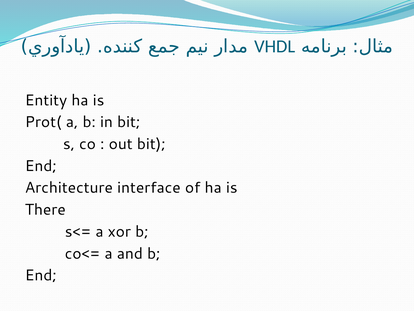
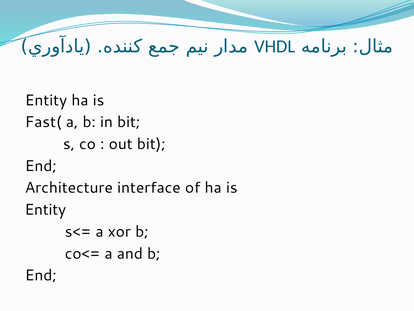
Prot(: Prot( -> Fast( (43, 122)
There: There -> Entity (45, 209)
